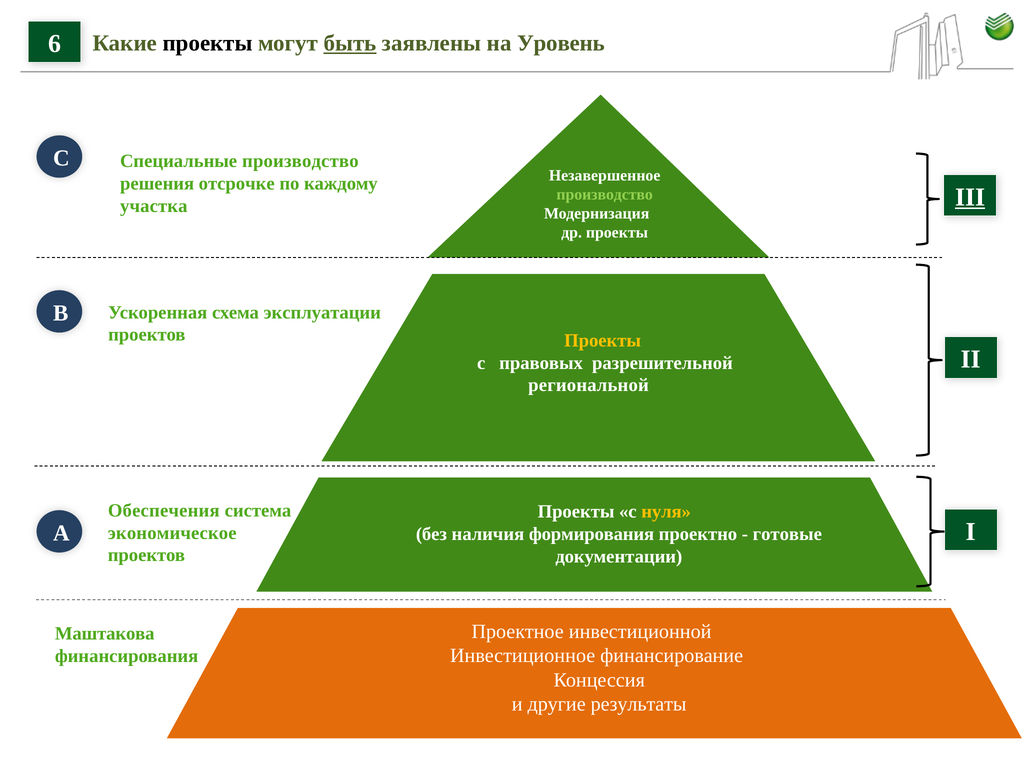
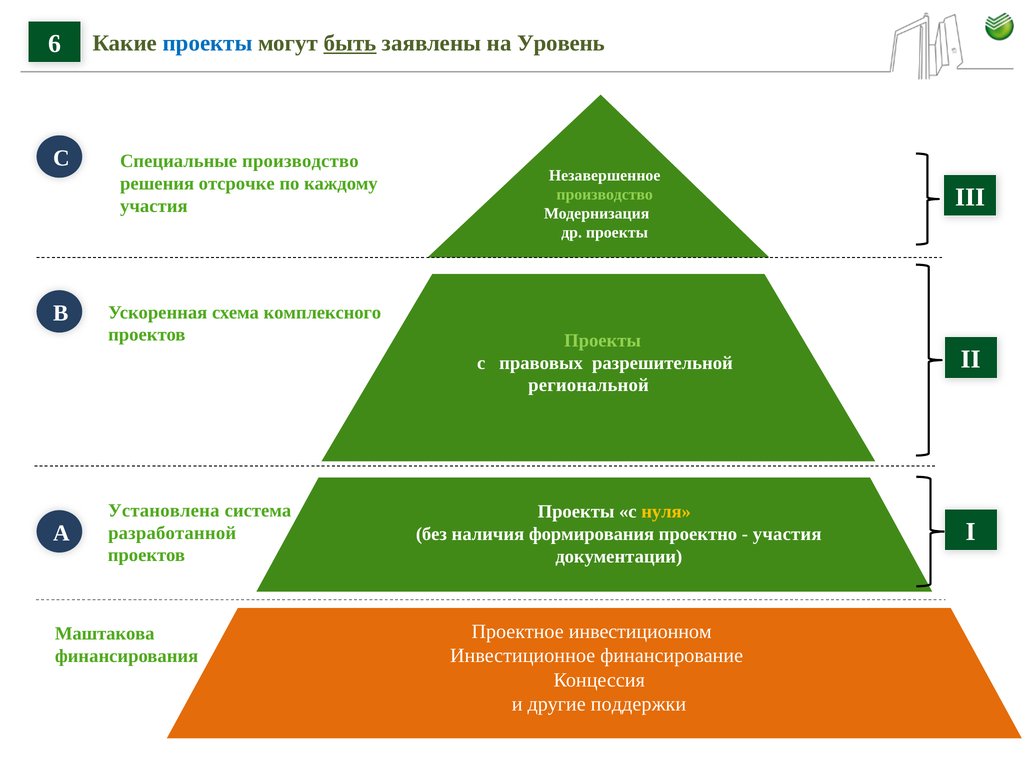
проекты colour: black -> blue (208, 43)
III underline: present -> none (970, 197)
участка: участка -> участия (154, 206)
эксплуатации: эксплуатации -> комплексного (322, 312)
Проекты colour: yellow -> light green (603, 340)
Обеспечения: Обеспечения -> Установлена (164, 510)
экономическое: экономическое -> разработанной (172, 533)
готовые: готовые -> участия (787, 534)
инвестиционной: инвестиционной -> инвестиционном (640, 631)
результаты: результаты -> поддержки (638, 704)
